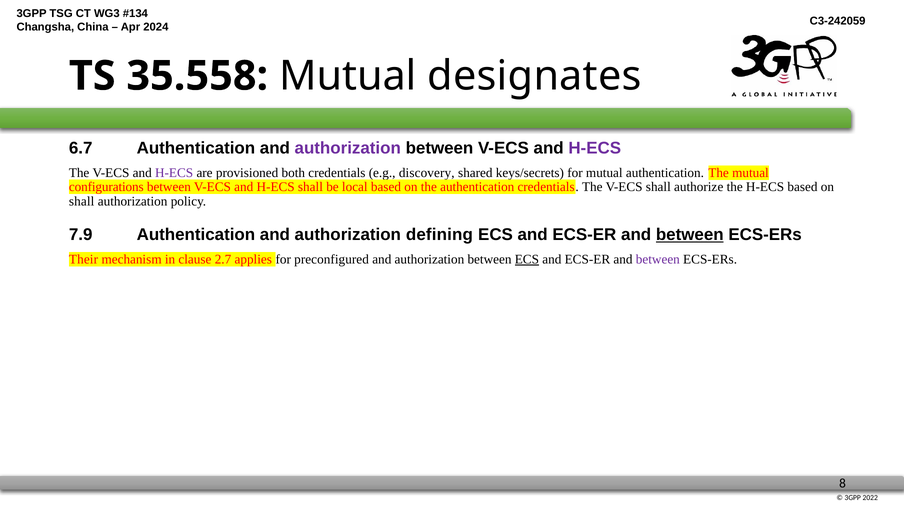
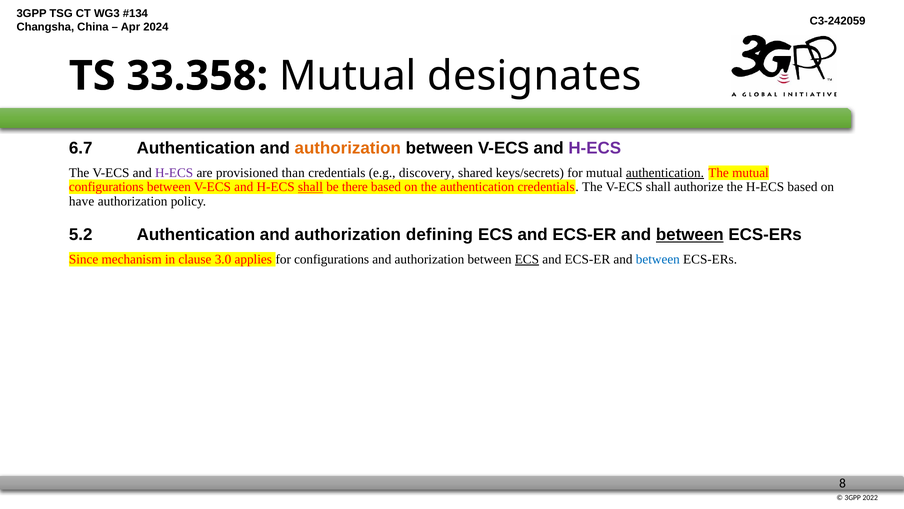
35.558: 35.558 -> 33.358 (197, 76)
authorization colour: purple -> orange (348, 148)
both: both -> than (293, 173)
authentication underline: none -> present (665, 173)
shall underline: none -> present (310, 187)
local: local -> there (355, 187)
shall: shall -> have (82, 201)
7.9: 7.9 -> 5.2 (81, 234)
Their: Their -> Since (84, 259)
2.7: 2.7 -> 3.0 (223, 259)
for preconfigured: preconfigured -> configurations (332, 259)
between colour: purple -> blue (658, 259)
